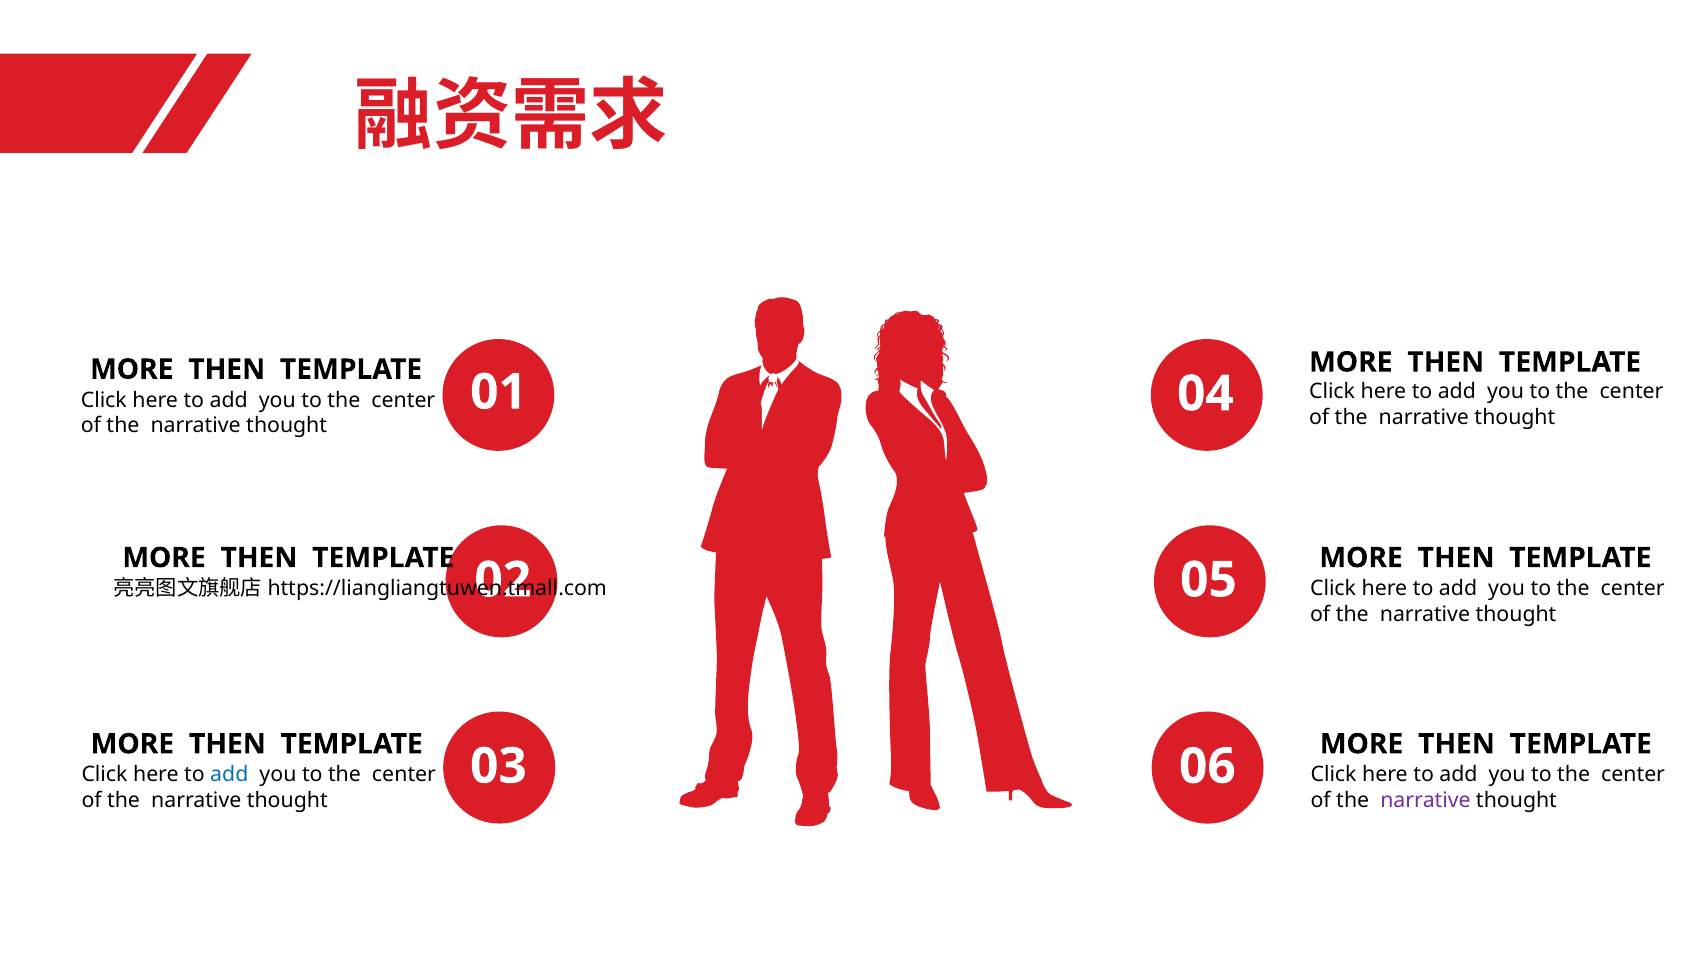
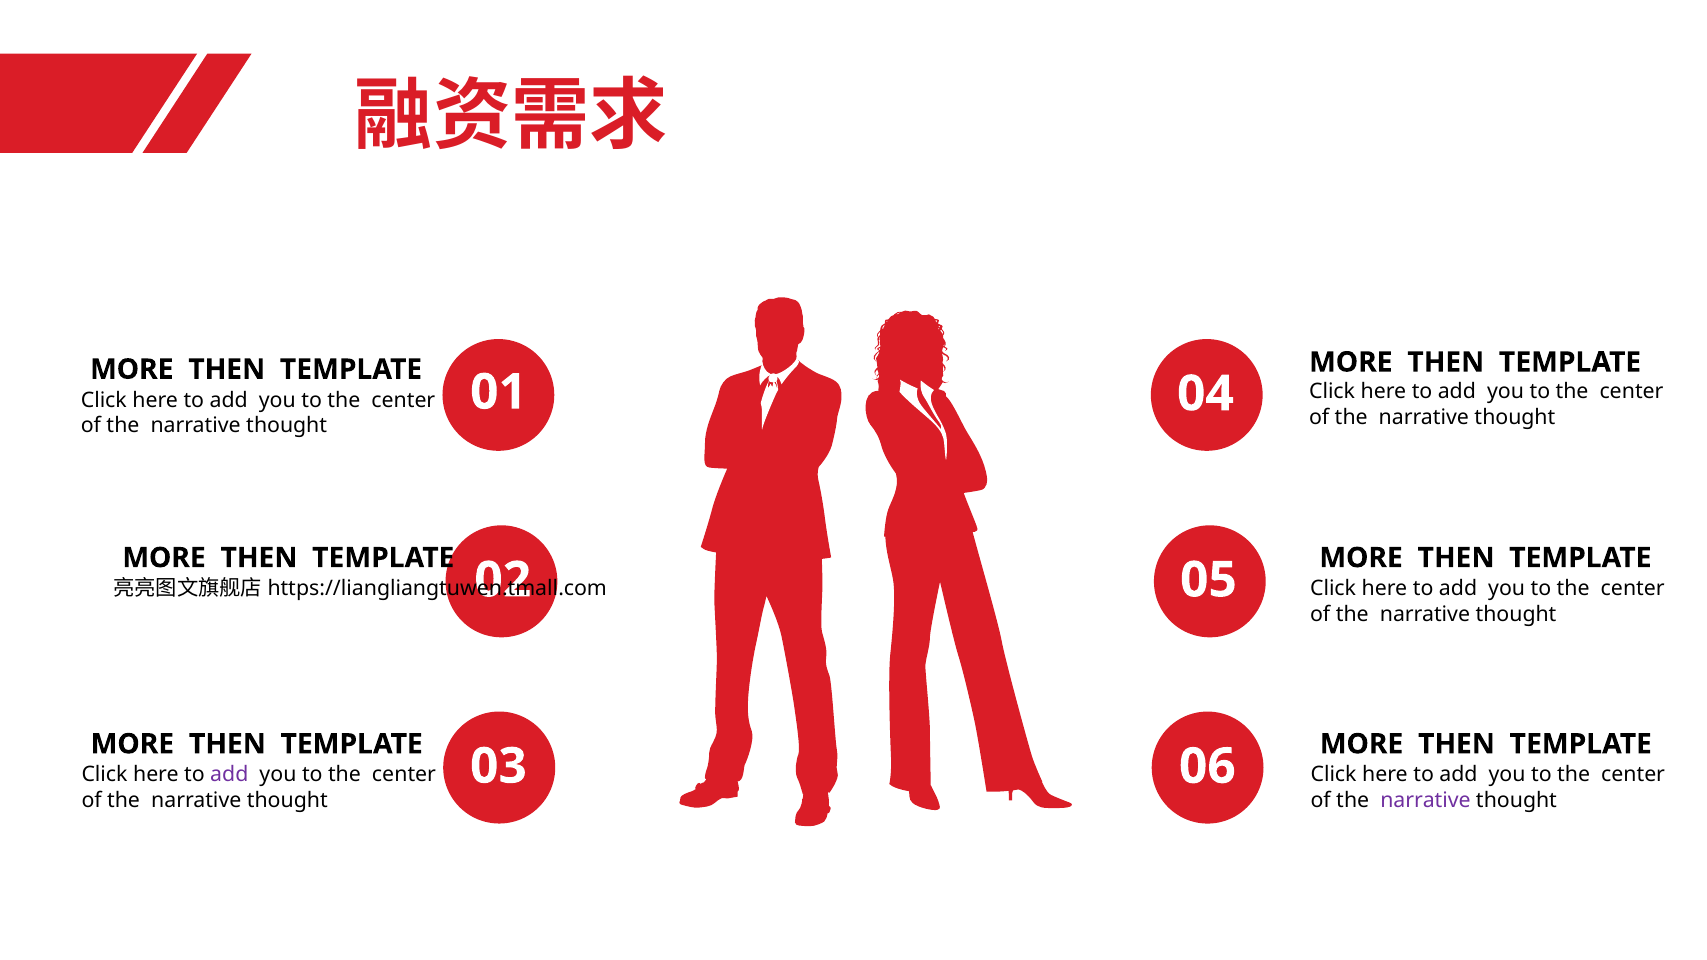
add colour: blue -> purple (229, 775)
